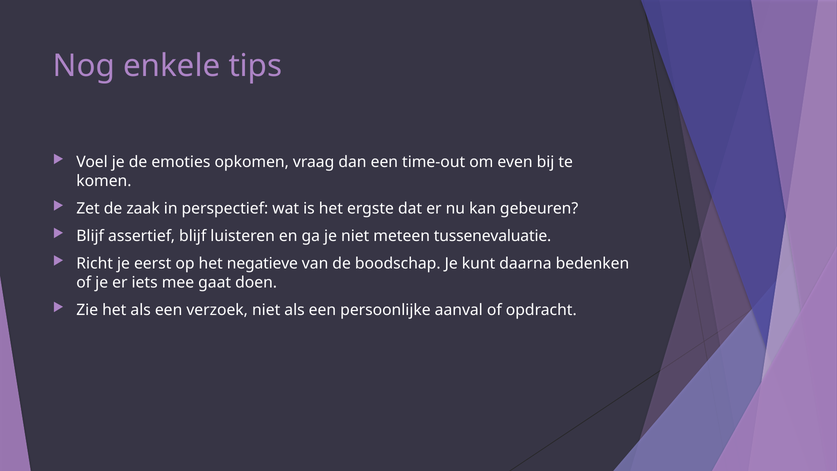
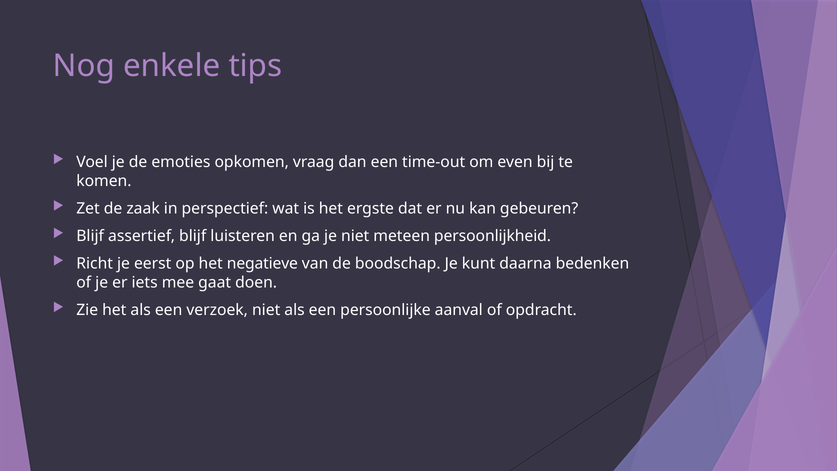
tussenevaluatie: tussenevaluatie -> persoonlijkheid (493, 236)
